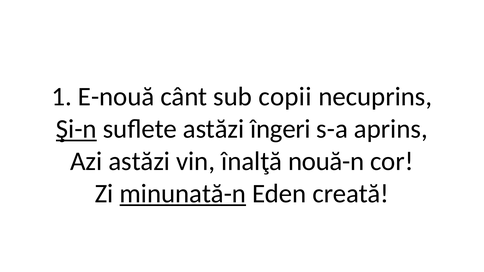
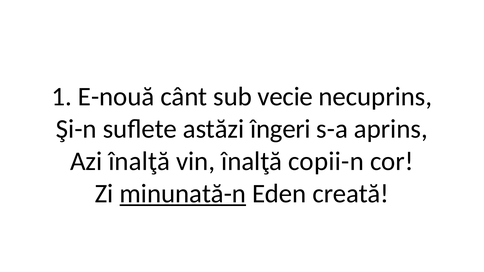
copii: copii -> vecie (285, 97)
Şi-n underline: present -> none (76, 129)
Azi astăzi: astăzi -> înalţă (139, 161)
nouă-n: nouă-n -> copii-n (326, 161)
